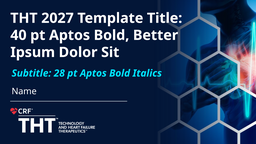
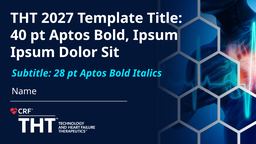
Bold Better: Better -> Ipsum (156, 35)
